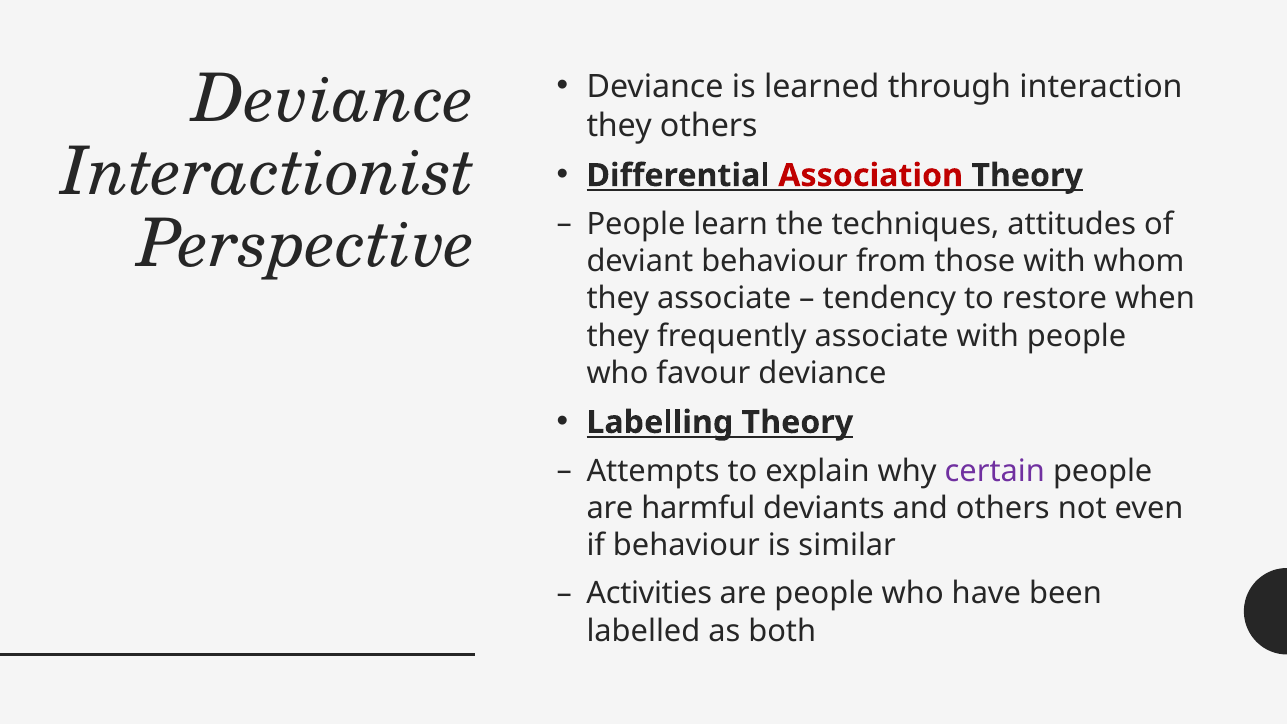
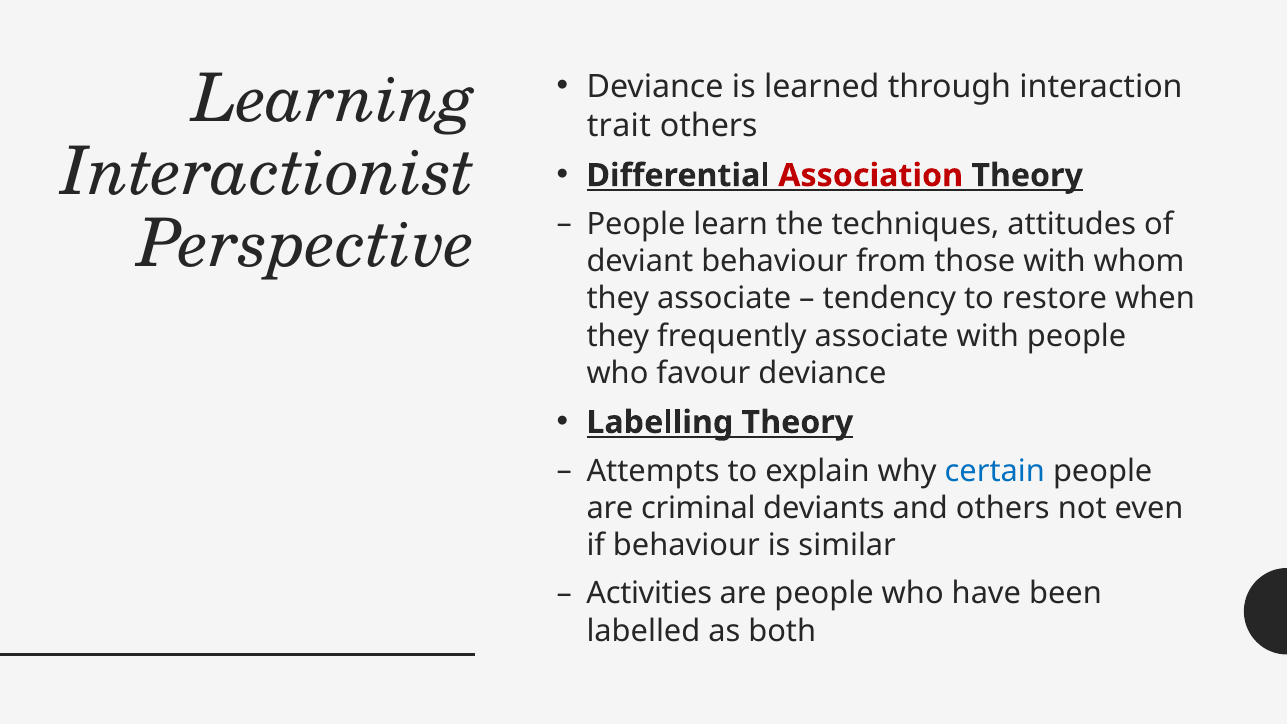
Deviance: Deviance -> Learning (334, 100)
they: they -> trait (619, 126)
certain colour: purple -> blue (995, 471)
harmful: harmful -> criminal (698, 508)
